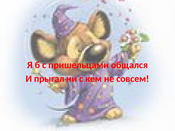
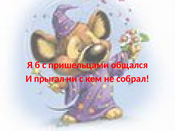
совсем: совсем -> собрал (133, 79)
